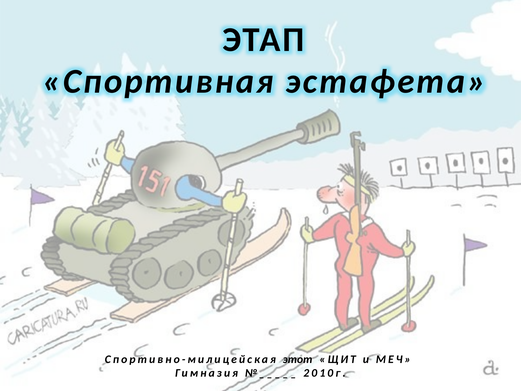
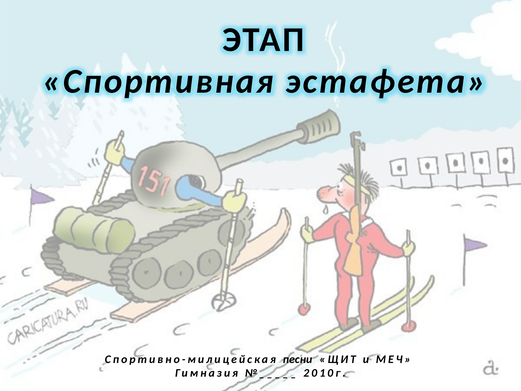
этот: этот -> песни (298, 359)
